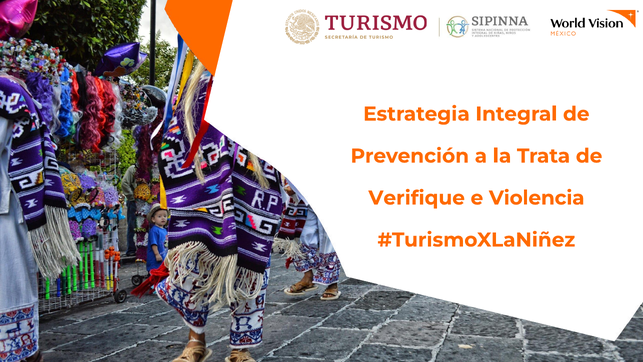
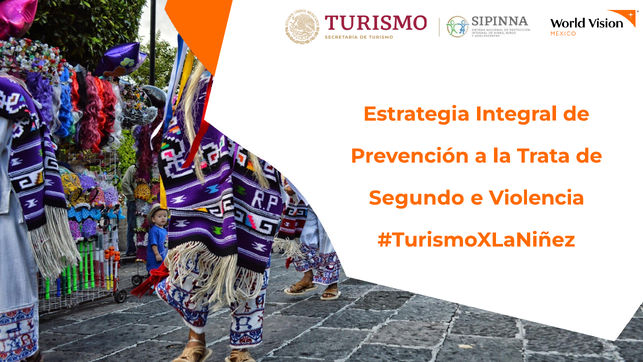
Verifique: Verifique -> Segundo (417, 198)
